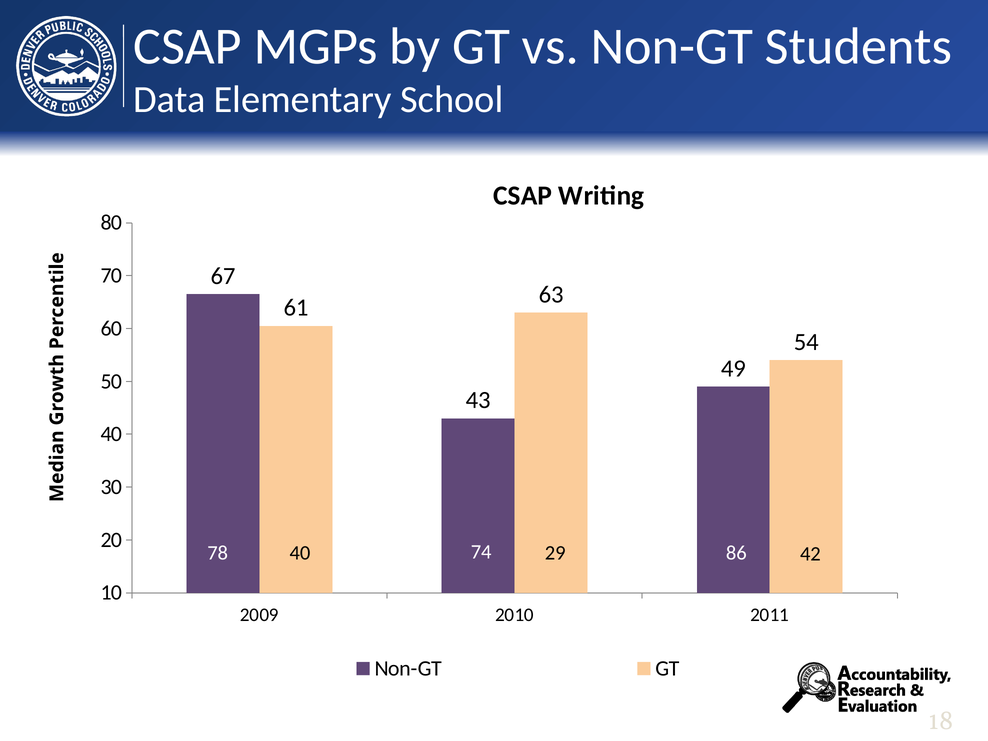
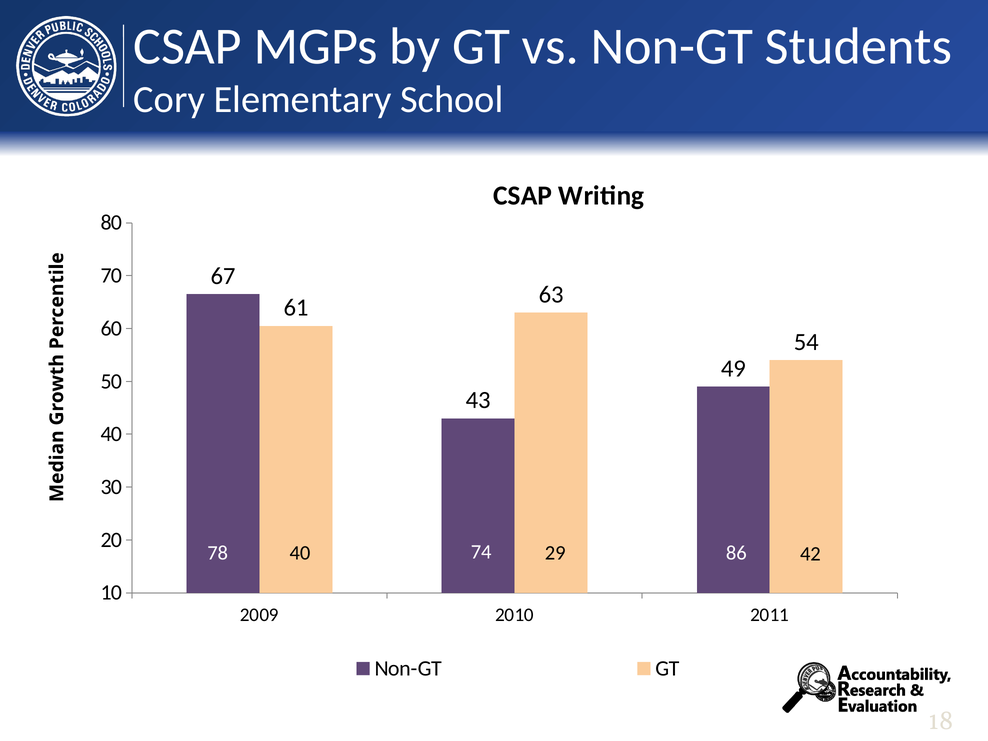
Data: Data -> Cory (169, 100)
